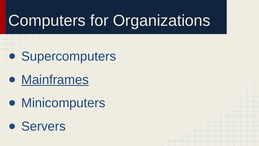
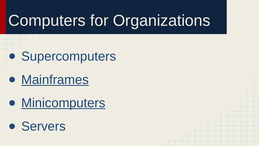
Minicomputers underline: none -> present (63, 103)
